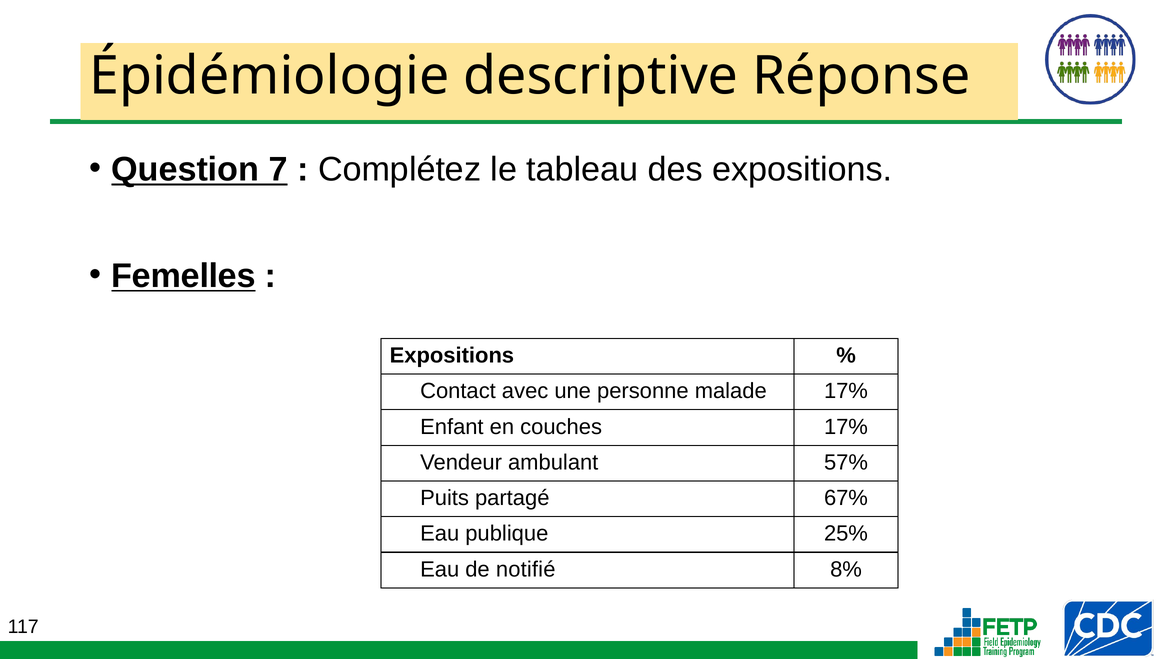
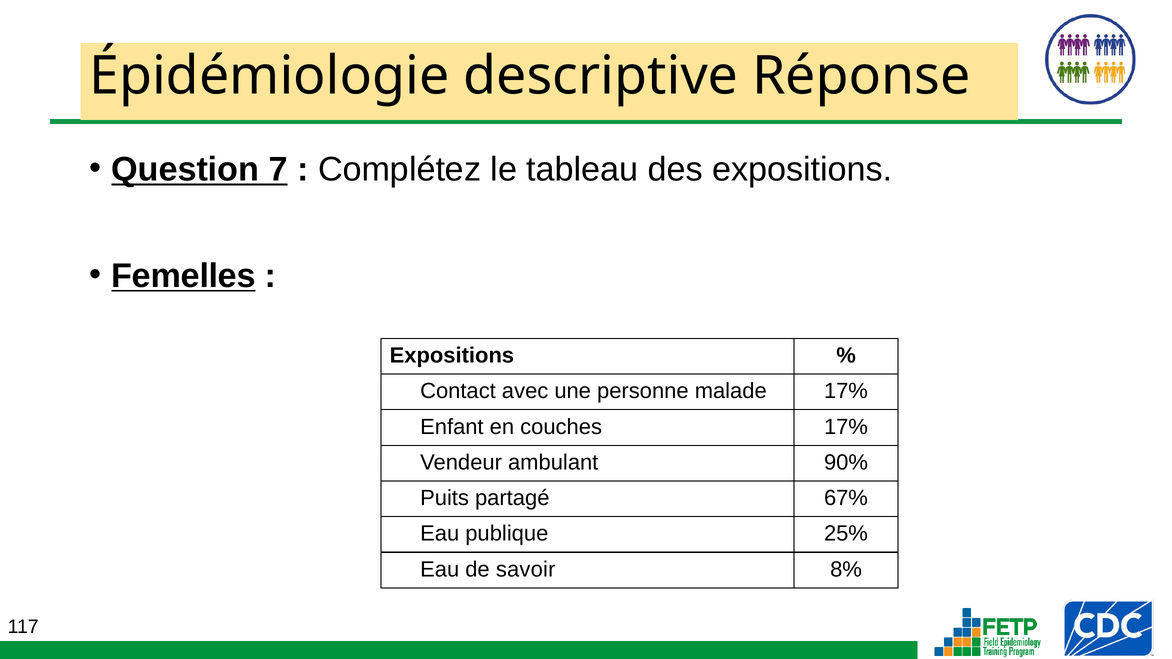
57%: 57% -> 90% (846, 463)
notifié: notifié -> savoir (526, 570)
